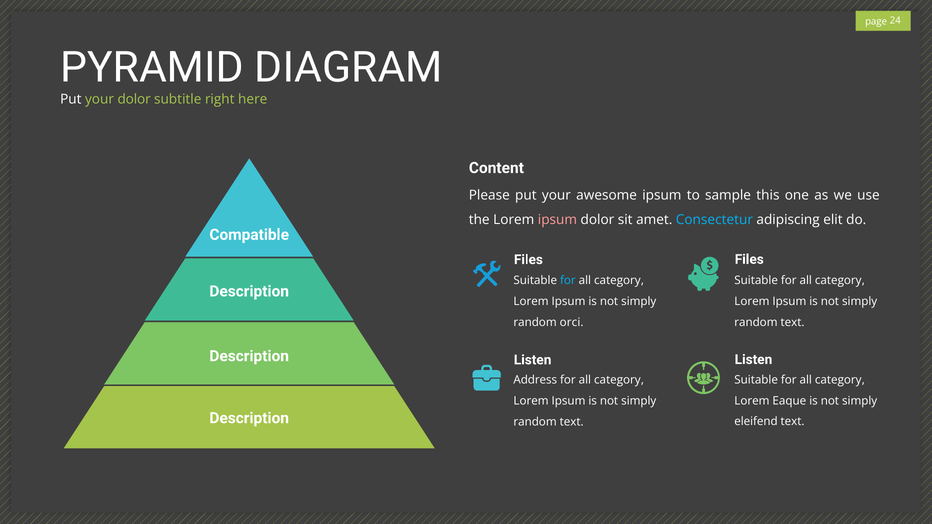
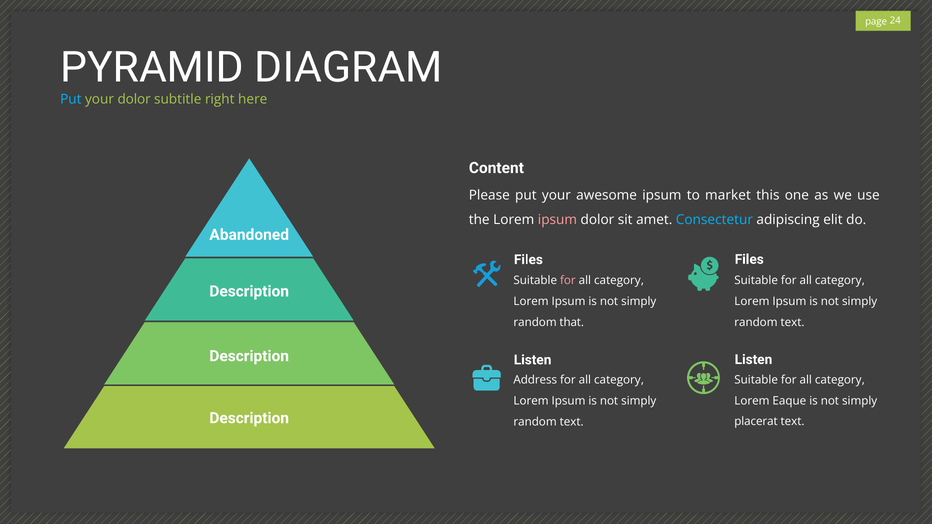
Put colour: white -> light blue (71, 99)
sample: sample -> market (728, 195)
Compatible: Compatible -> Abandoned (249, 235)
for colour: light blue -> pink (568, 281)
orci: orci -> that (572, 323)
eleifend: eleifend -> placerat (756, 422)
